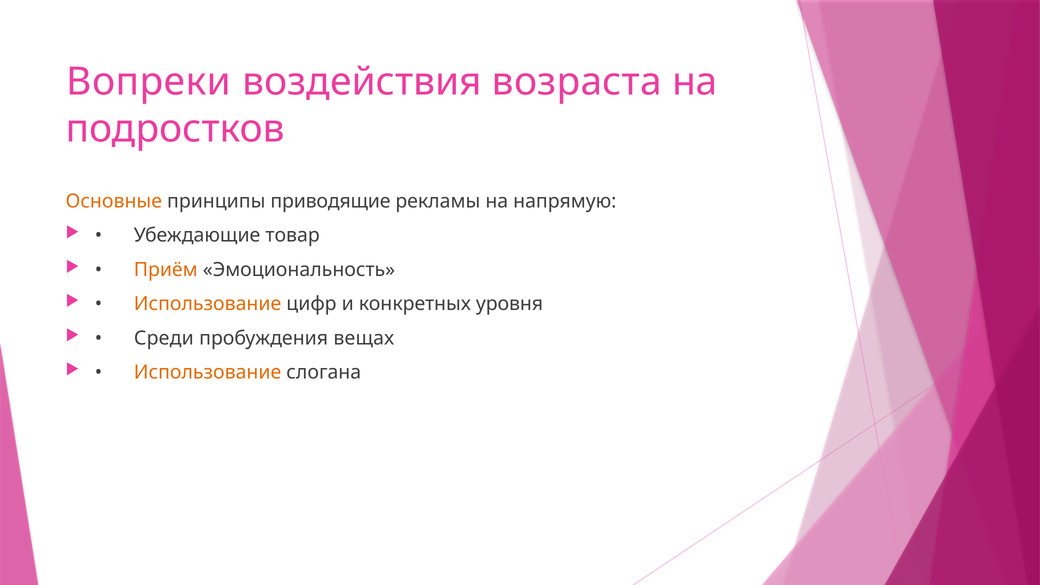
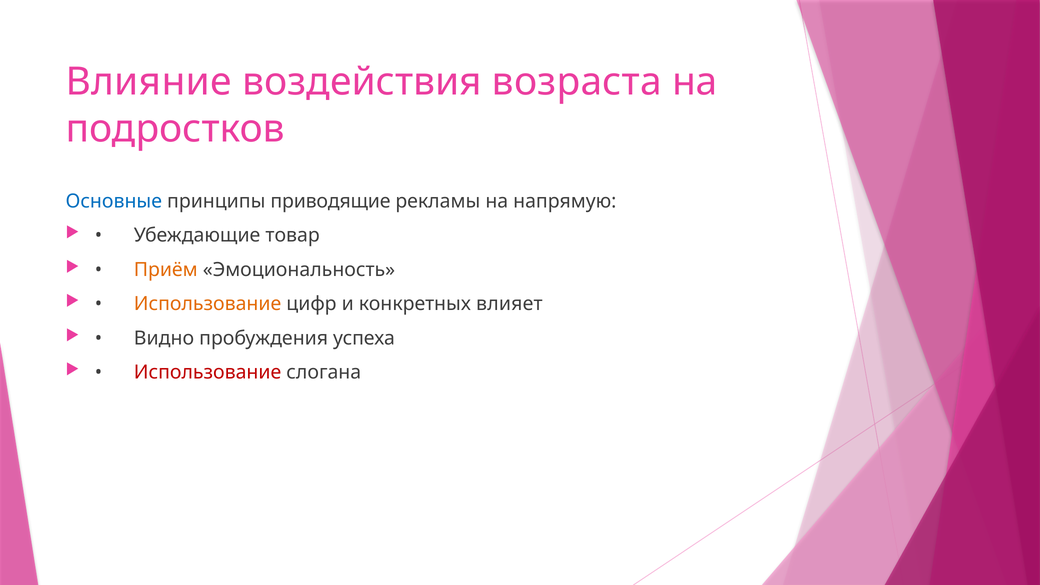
Вопреки: Вопреки -> Влияние (149, 82)
Основные colour: orange -> blue (114, 201)
уровня: уровня -> влияет (509, 304)
Среди: Среди -> Видно (164, 338)
вещах: вещах -> успеха (364, 338)
Использование colour: orange -> red (208, 372)
